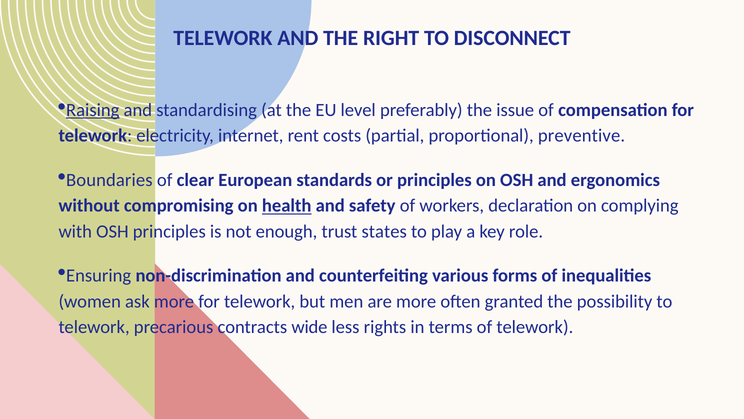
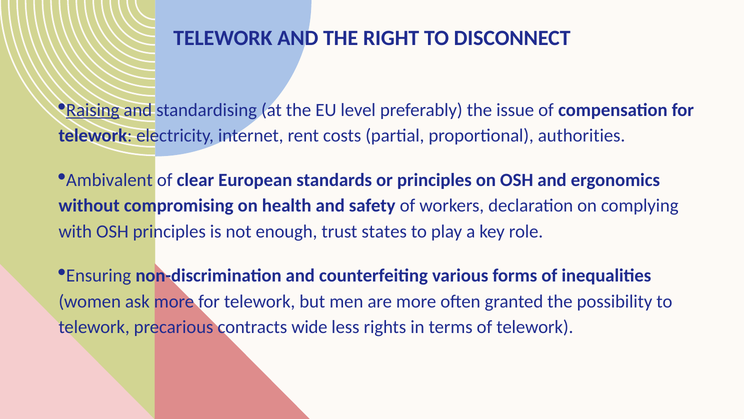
preventive: preventive -> authorities (582, 136)
Boundaries: Boundaries -> Ambivalent (109, 180)
health underline: present -> none (287, 206)
